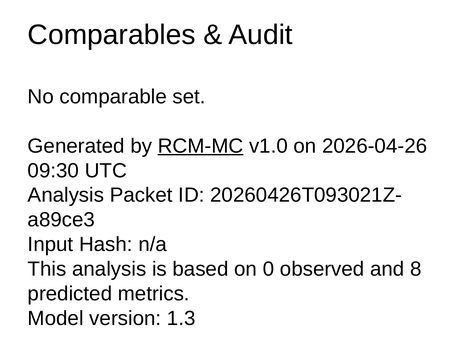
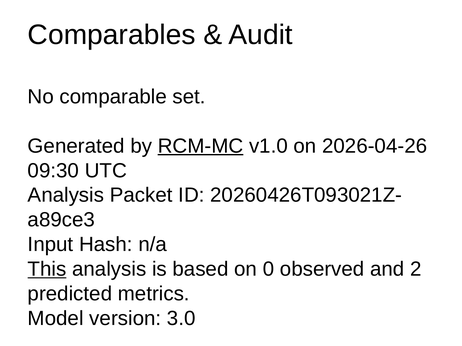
This underline: none -> present (47, 269)
8: 8 -> 2 (416, 269)
1.3: 1.3 -> 3.0 (181, 319)
